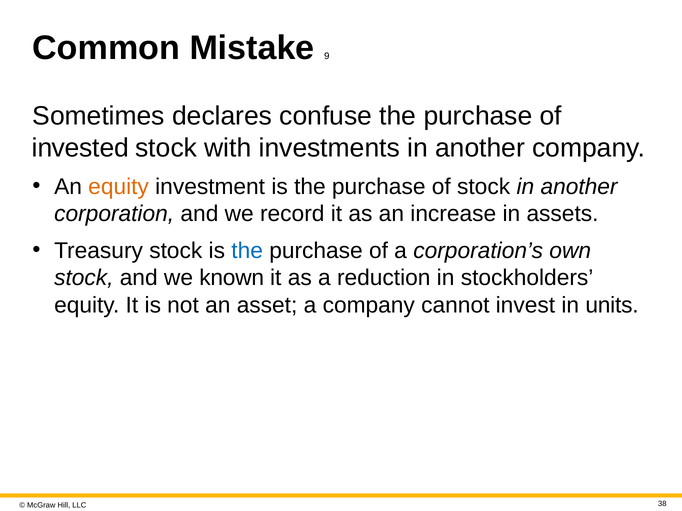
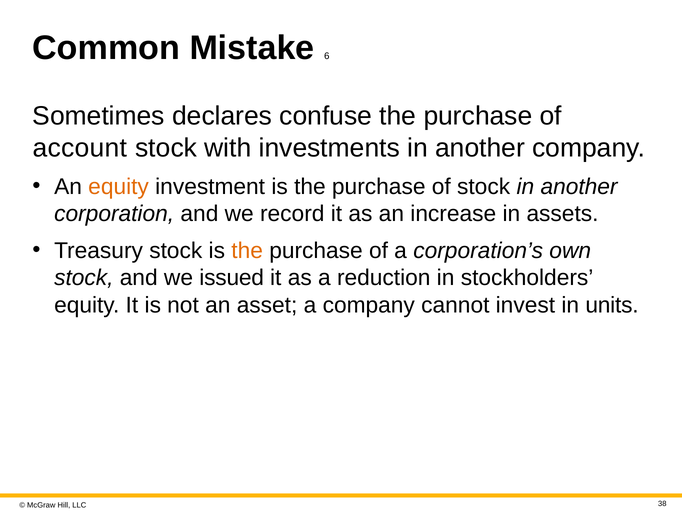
9: 9 -> 6 (327, 56)
invested: invested -> account (80, 148)
the colour: blue -> orange (247, 251)
known: known -> issued (232, 278)
